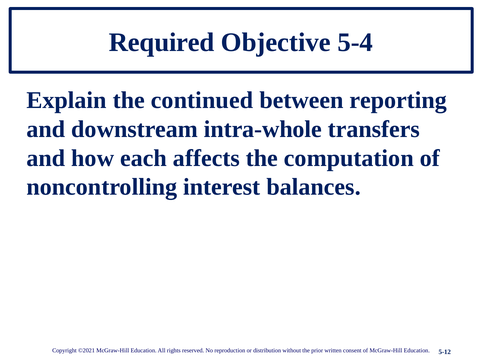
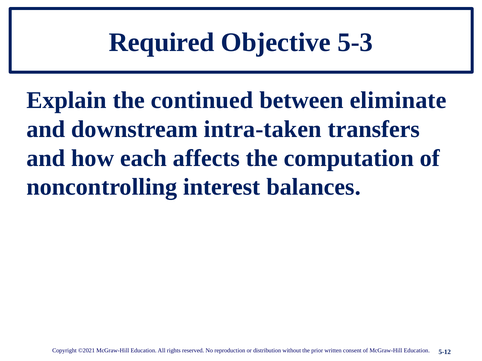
5-4: 5-4 -> 5-3 (355, 42)
reporting: reporting -> eliminate (398, 100)
intra-whole: intra-whole -> intra-taken (263, 129)
